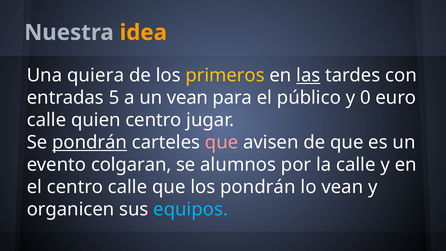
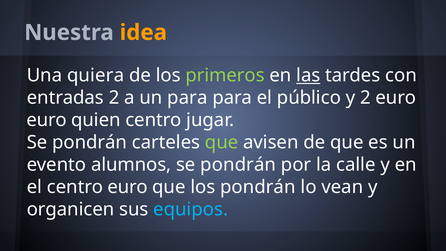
primeros colour: yellow -> light green (225, 75)
entradas 5: 5 -> 2 (114, 98)
un vean: vean -> para (187, 98)
y 0: 0 -> 2 (365, 98)
calle: calle -> euro (47, 120)
pondrán underline: present -> none (90, 142)
que colour: pink -> light green (222, 142)
colgaran: colgaran -> alumnos (131, 165)
alumnos: alumnos -> pondrán (238, 165)
centro calle: calle -> euro (128, 187)
